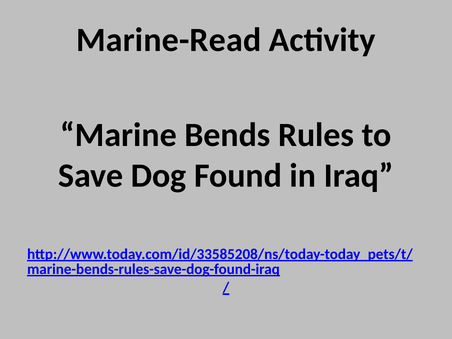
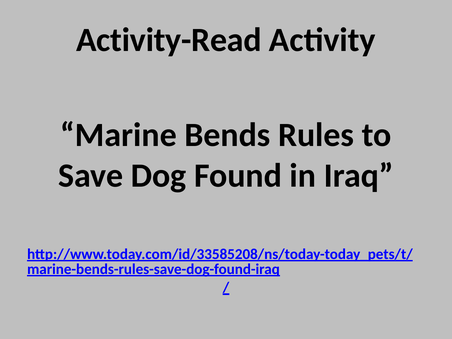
Marine-Read: Marine-Read -> Activity-Read (169, 40)
